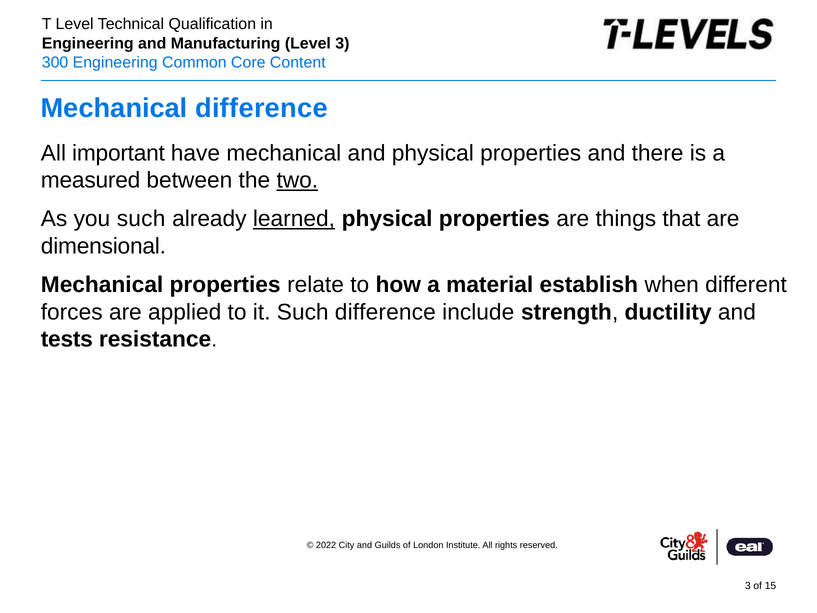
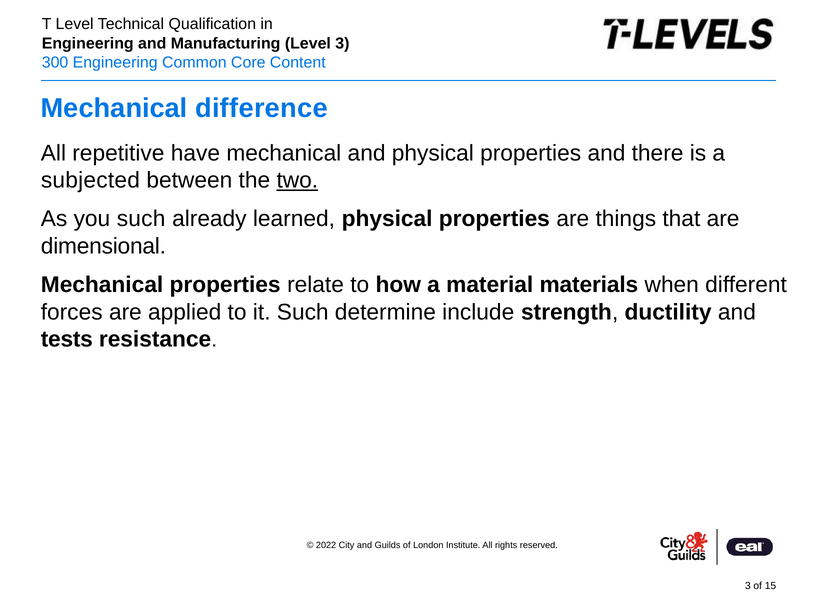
important: important -> repetitive (118, 153)
measured: measured -> subjected (90, 180)
learned underline: present -> none (294, 219)
establish: establish -> materials (589, 285)
Such difference: difference -> determine (385, 312)
